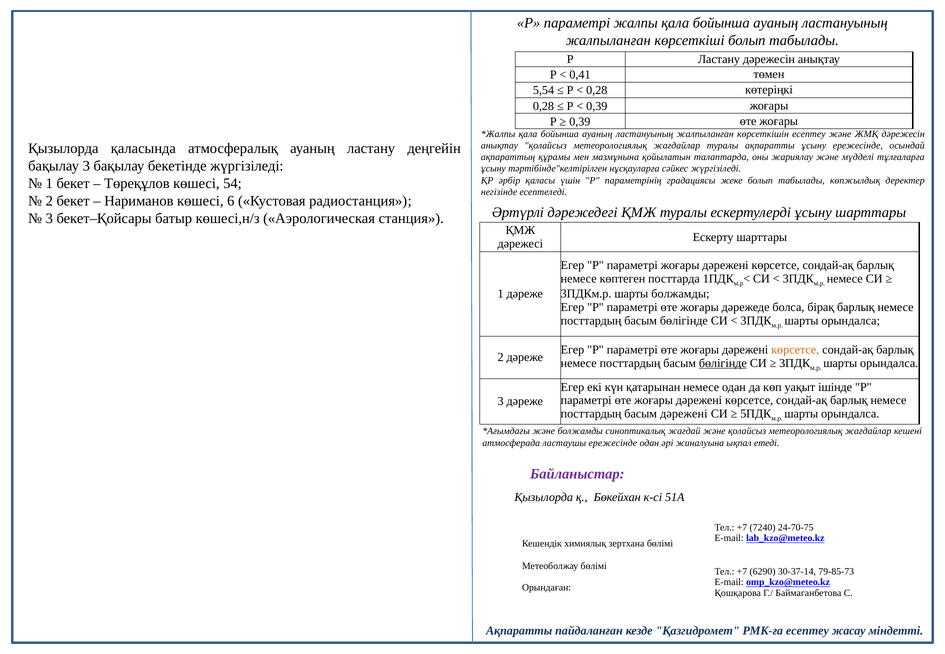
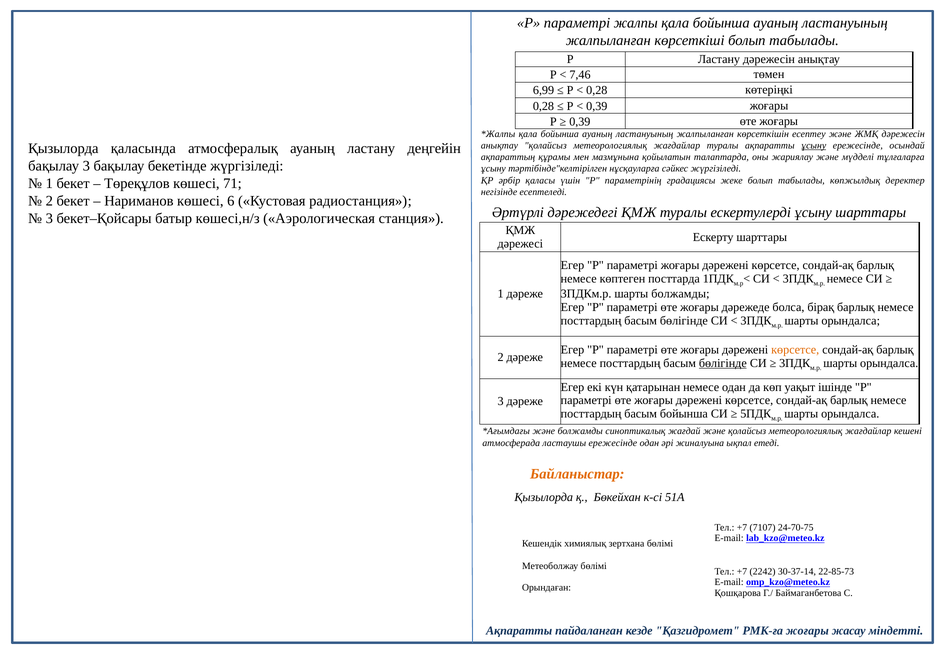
0,41: 0,41 -> 7,46 (580, 75)
5,54: 5,54 -> 6,99 (544, 91)
ұсыну underline: none -> present (814, 146)
54: 54 -> 71 (232, 184)
басым дәрежені: дәрежені -> бойынша (684, 414)
Байланыстар colour: purple -> orange (577, 474)
7240: 7240 -> 7107 (763, 528)
6290: 6290 -> 2242 (763, 572)
79-85-73: 79-85-73 -> 22-85-73 (836, 572)
РМК-ға есептеу: есептеу -> жоғары (807, 631)
